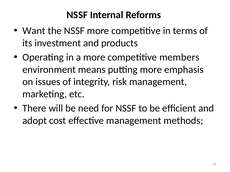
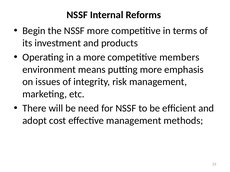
Want: Want -> Begin (34, 31)
